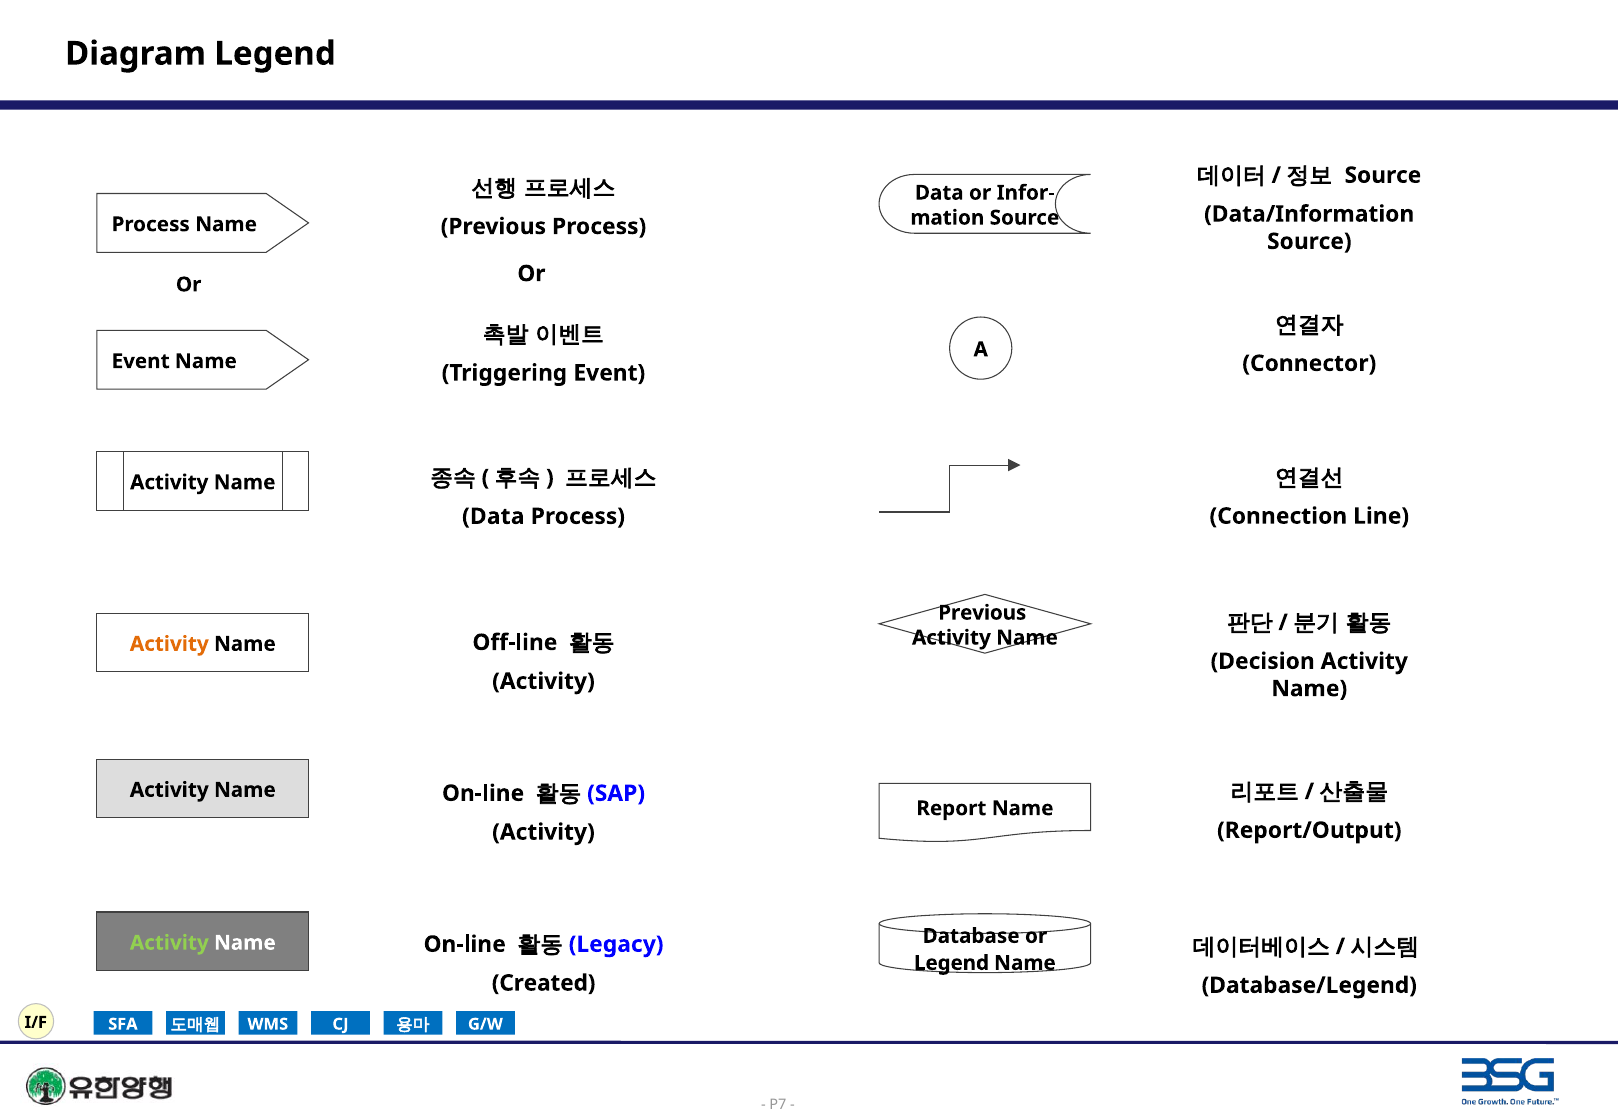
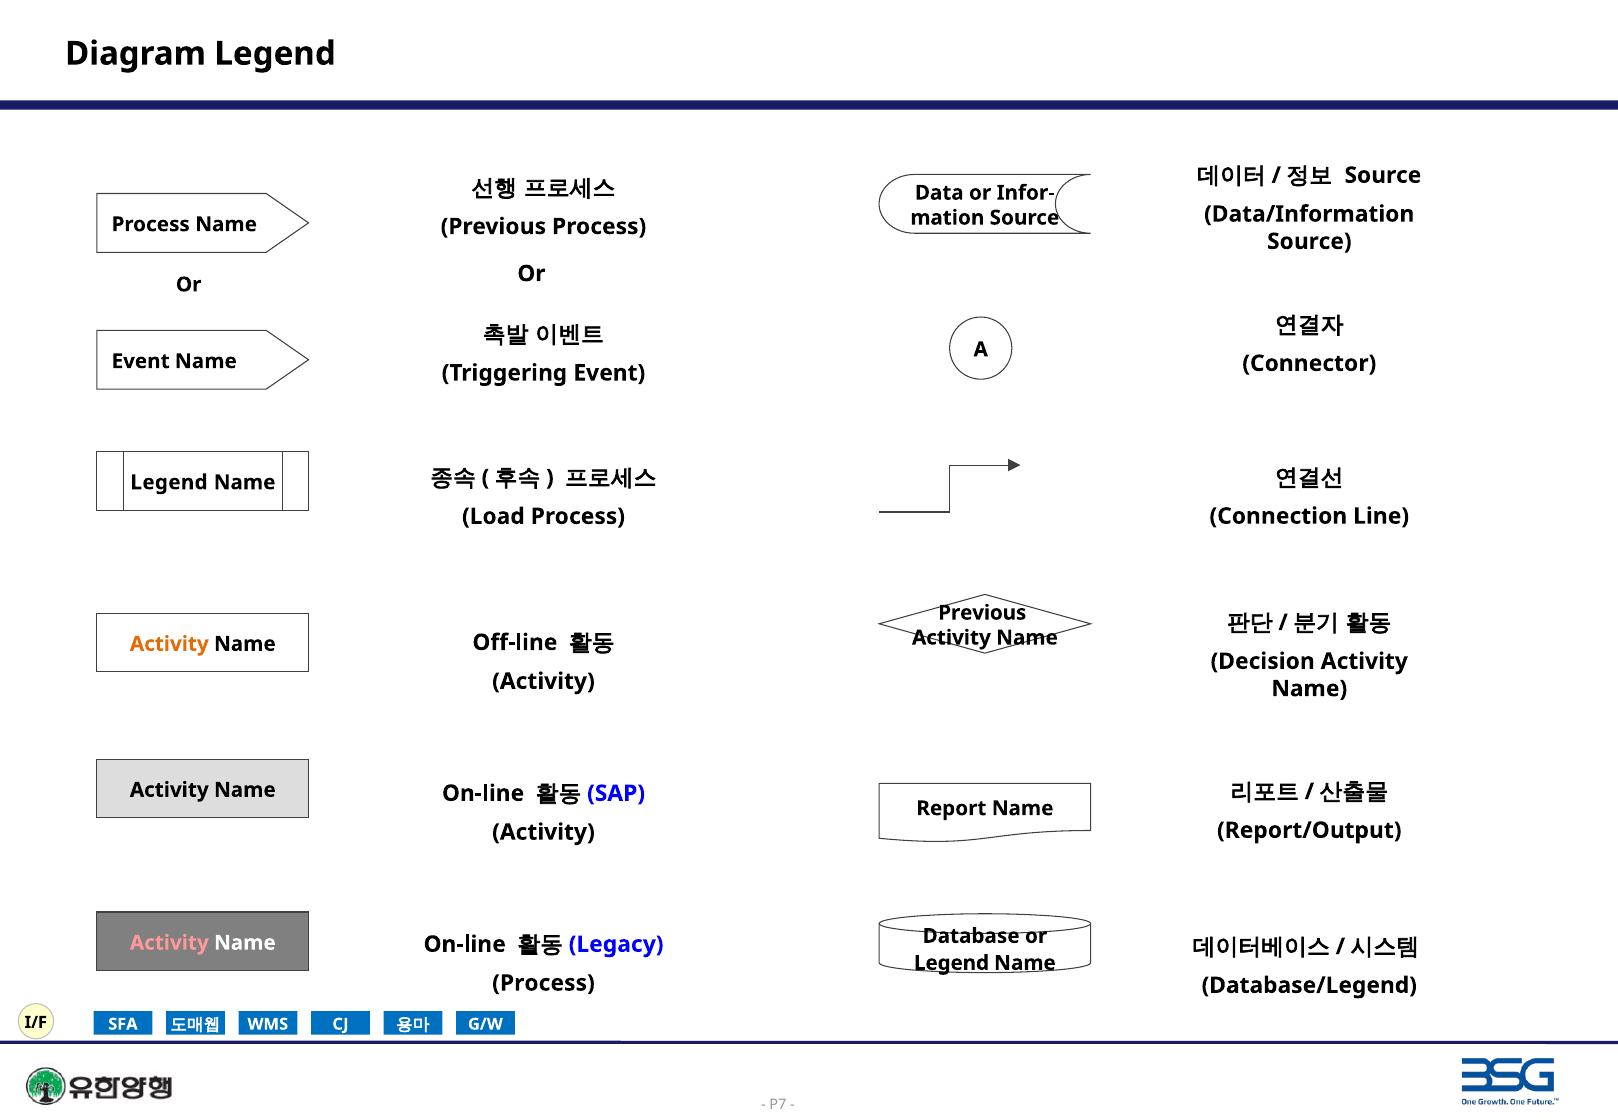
Activity: Activity -> Legend (169, 483)
Data: Data -> Load (493, 517)
Activity colour: light green -> pink (169, 943)
Created: Created -> Process (543, 983)
